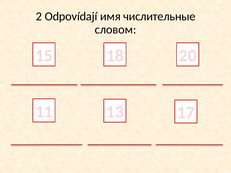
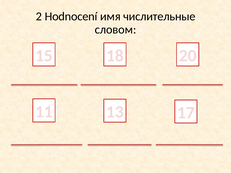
Odpovídají: Odpovídají -> Hodnocení (71, 16)
